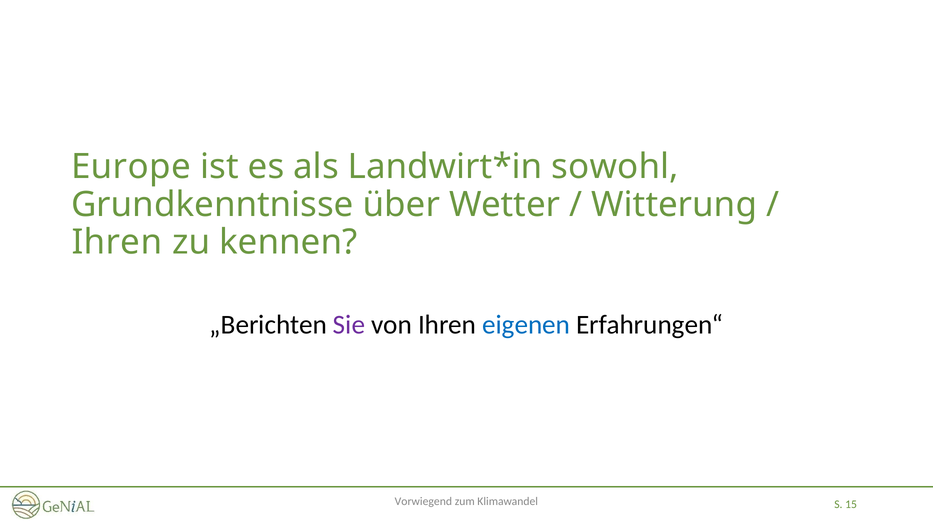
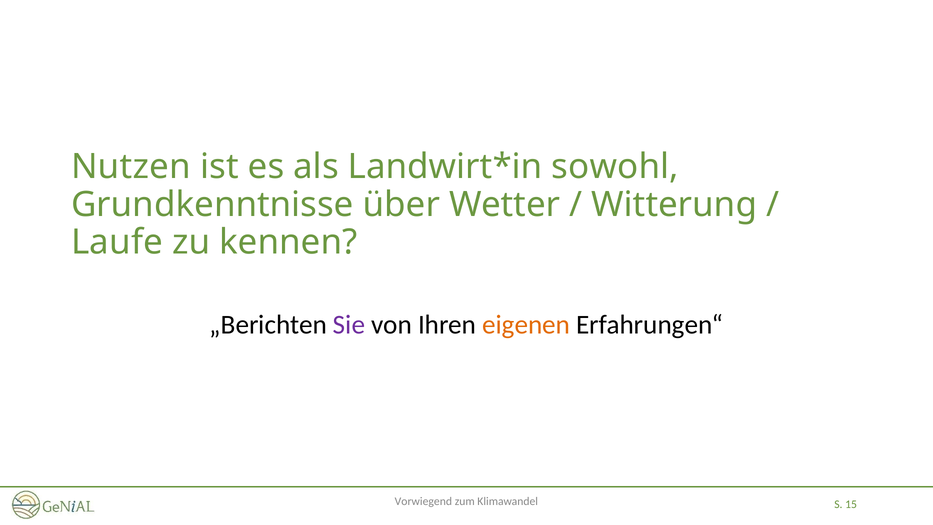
Europe: Europe -> Nutzen (131, 167)
Ihren: Ihren -> Laufe (117, 242)
eigenen colour: blue -> orange (526, 325)
